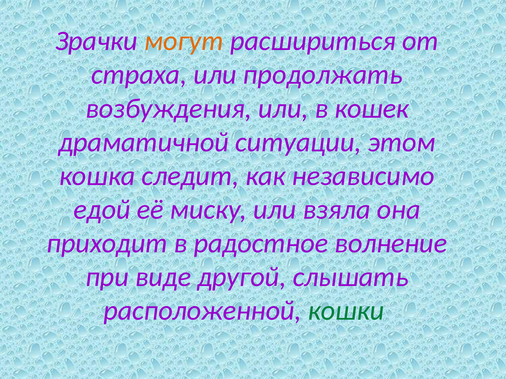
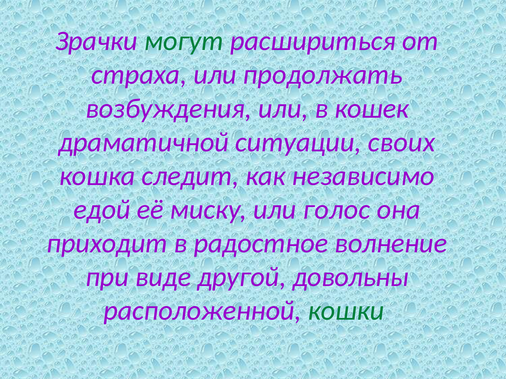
могут colour: orange -> green (184, 41)
этом: этом -> своих (402, 142)
взяла: взяла -> голос (336, 210)
слышать: слышать -> довольны (351, 277)
